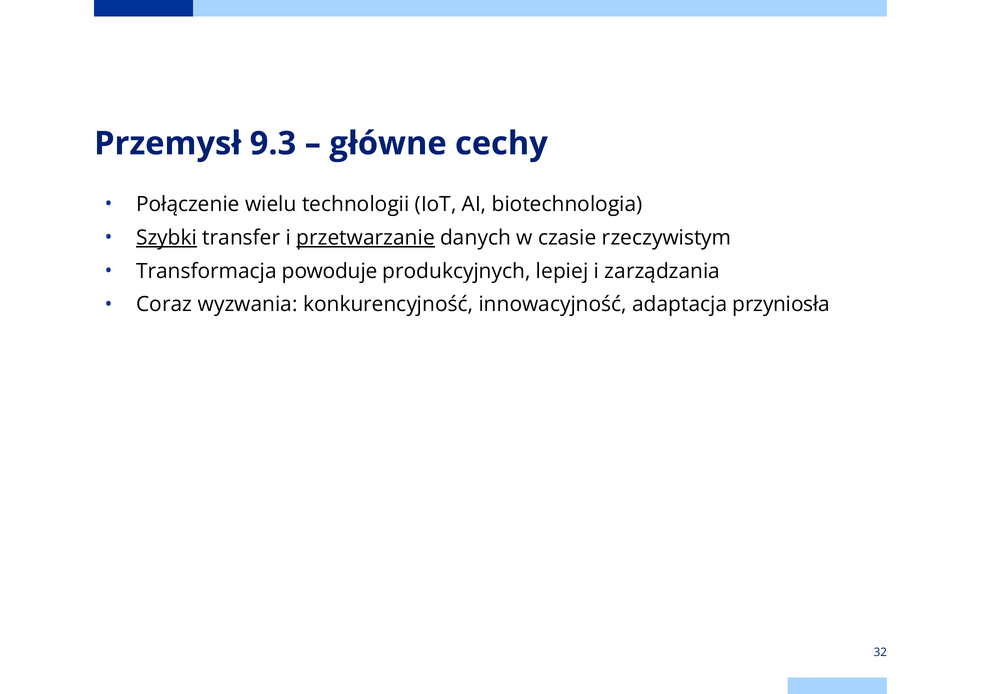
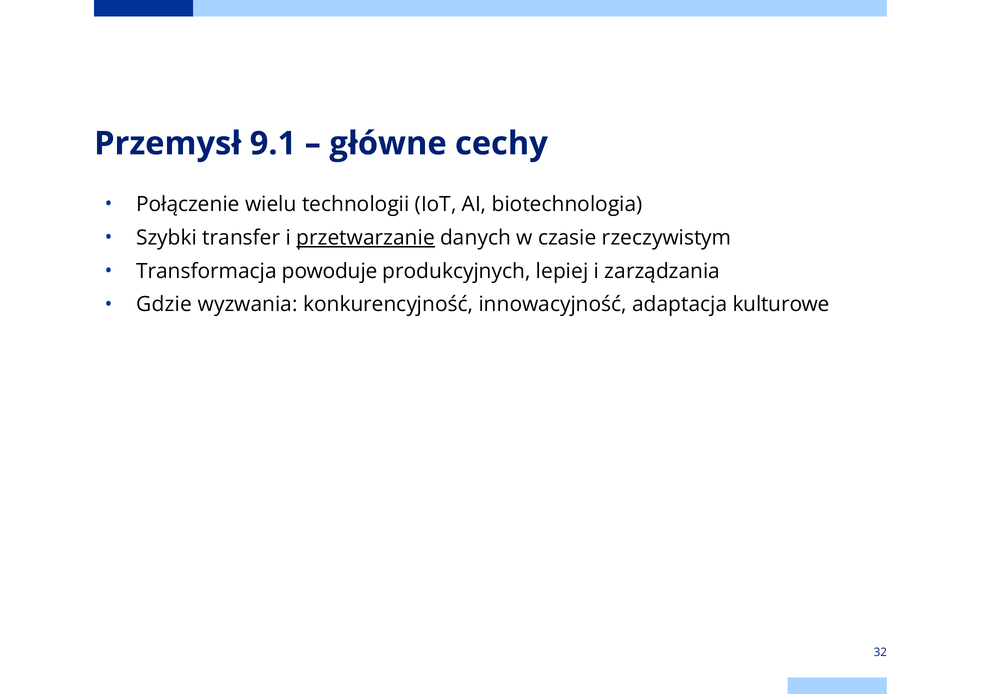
9.3: 9.3 -> 9.1 (273, 143)
Szybki underline: present -> none (167, 237)
Coraz: Coraz -> Gdzie (164, 304)
przyniosła: przyniosła -> kulturowe (781, 304)
